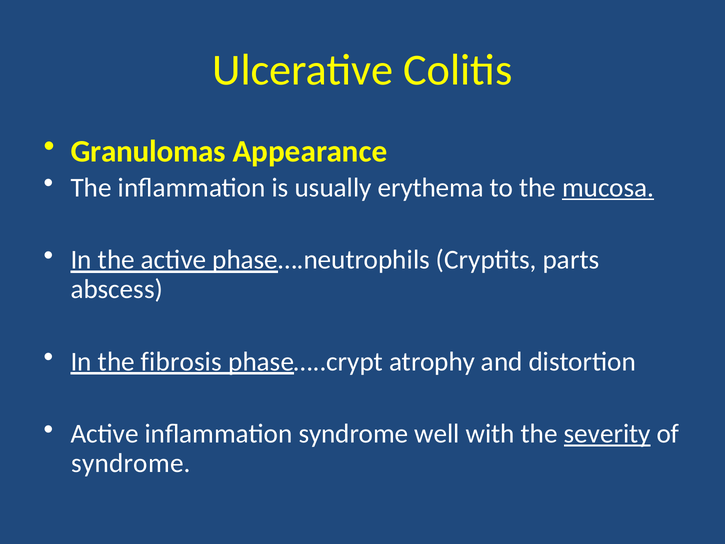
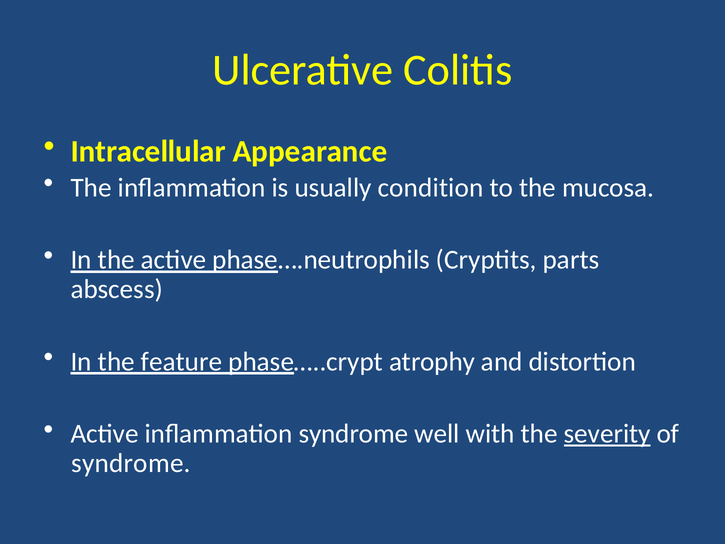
Granulomas: Granulomas -> Intracellular (148, 151)
erythema: erythema -> condition (431, 188)
mucosa underline: present -> none (608, 188)
fibrosis: fibrosis -> feature (182, 361)
